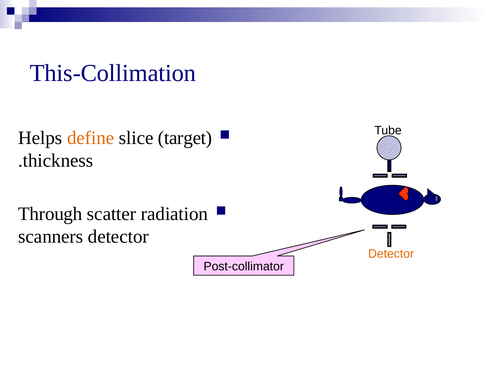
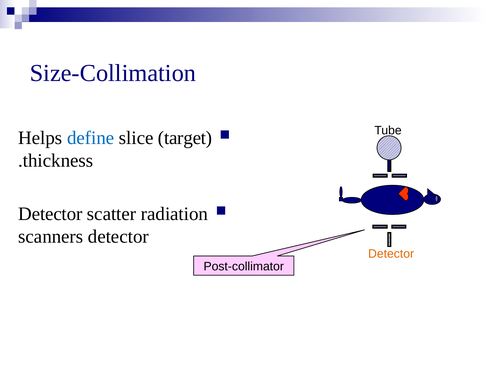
This-Collimation: This-Collimation -> Size-Collimation (113, 73)
define colour: orange -> blue (91, 137)
Through: Through -> Detector (50, 213)
